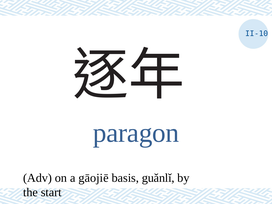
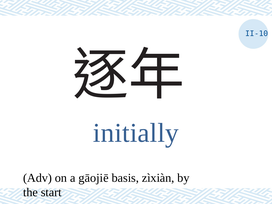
paragon: paragon -> initially (136, 133)
guǎnlǐ: guǎnlǐ -> zìxiàn (158, 178)
